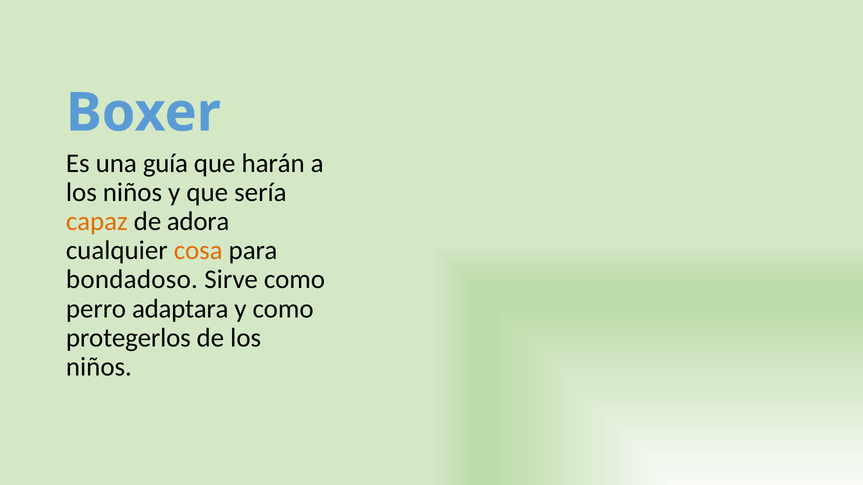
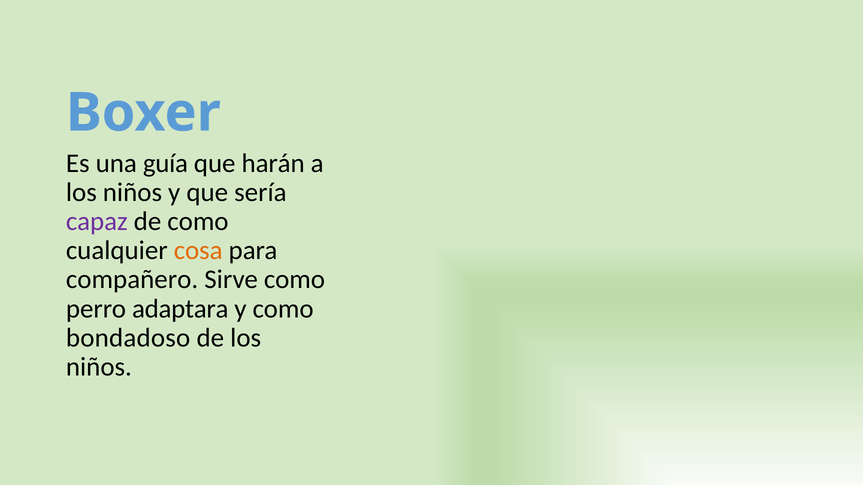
capaz colour: orange -> purple (97, 222)
de adora: adora -> como (198, 222)
bondadoso: bondadoso -> compañero (132, 280)
protegerlos: protegerlos -> bondadoso (128, 338)
